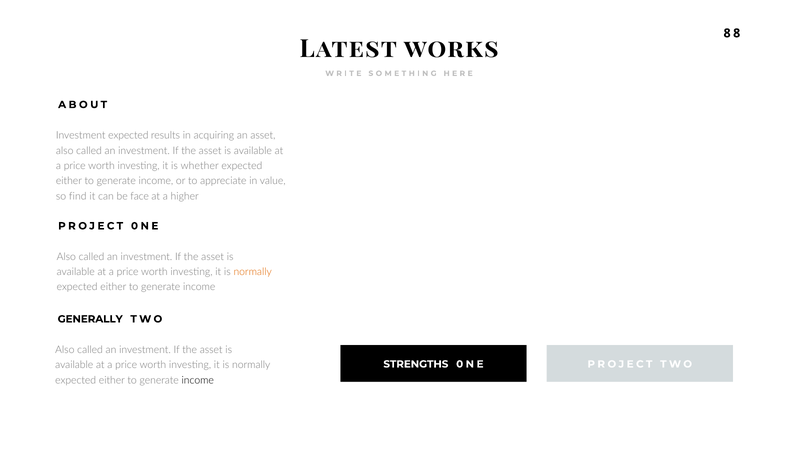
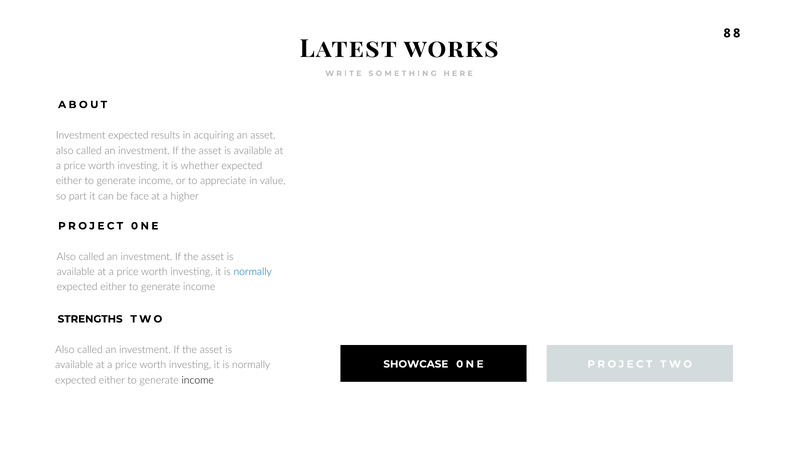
find: find -> part (78, 196)
normally colour: orange -> blue (253, 272)
GENERALLY: GENERALLY -> STRENGTHS (90, 319)
STRENGTHS: STRENGTHS -> SHOWCASE (416, 364)
